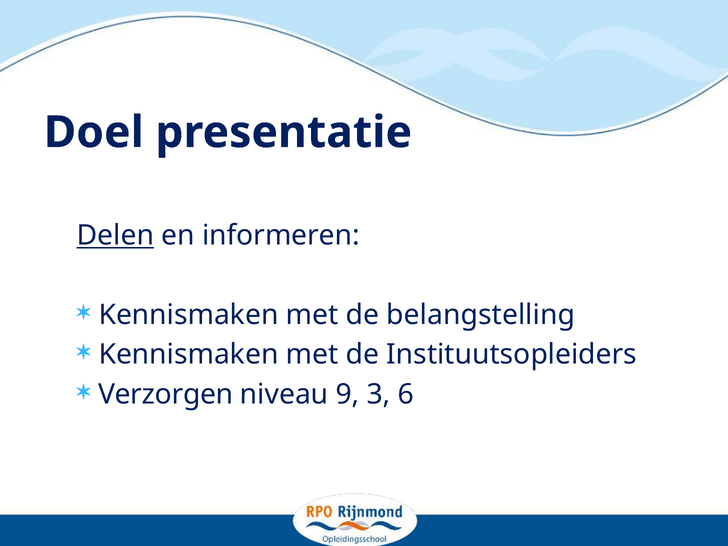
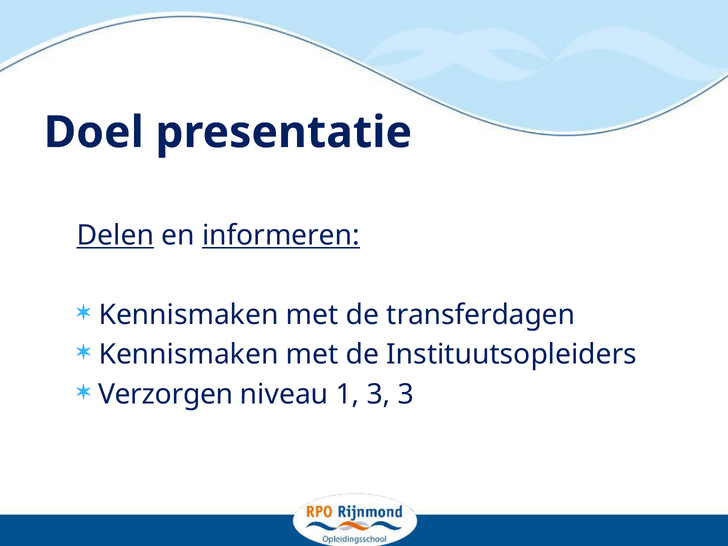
informeren underline: none -> present (281, 236)
belangstelling: belangstelling -> transferdagen (481, 315)
9: 9 -> 1 (348, 394)
3 6: 6 -> 3 (406, 394)
